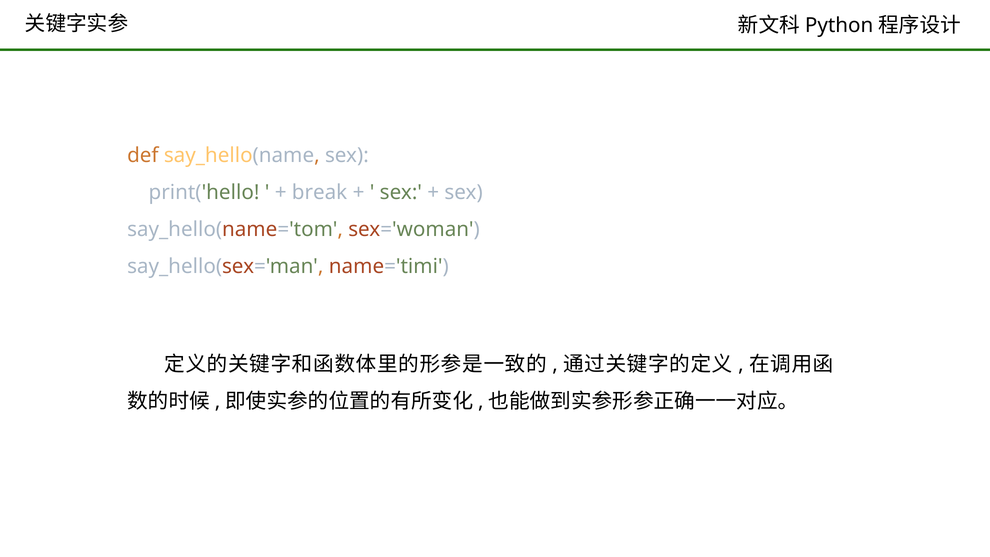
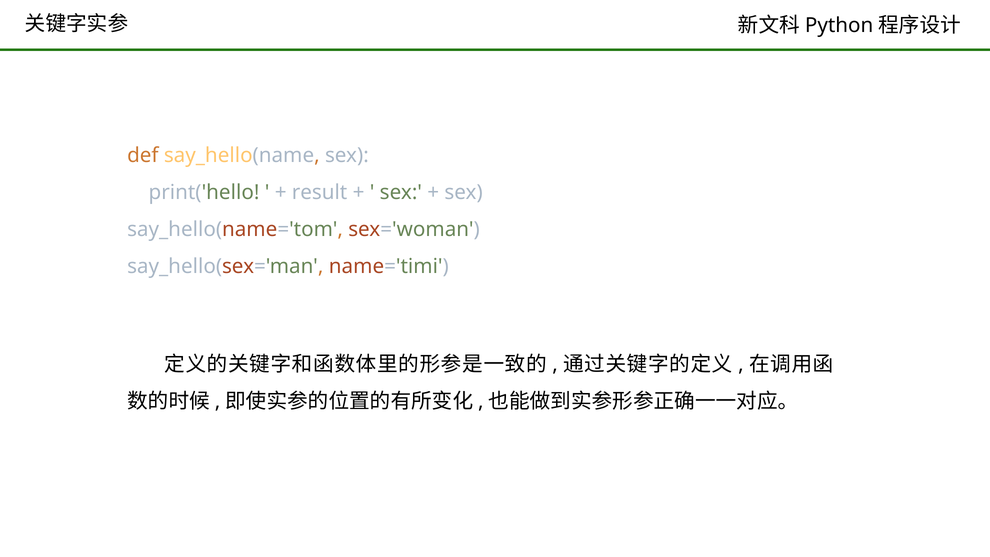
break: break -> result (320, 192)
